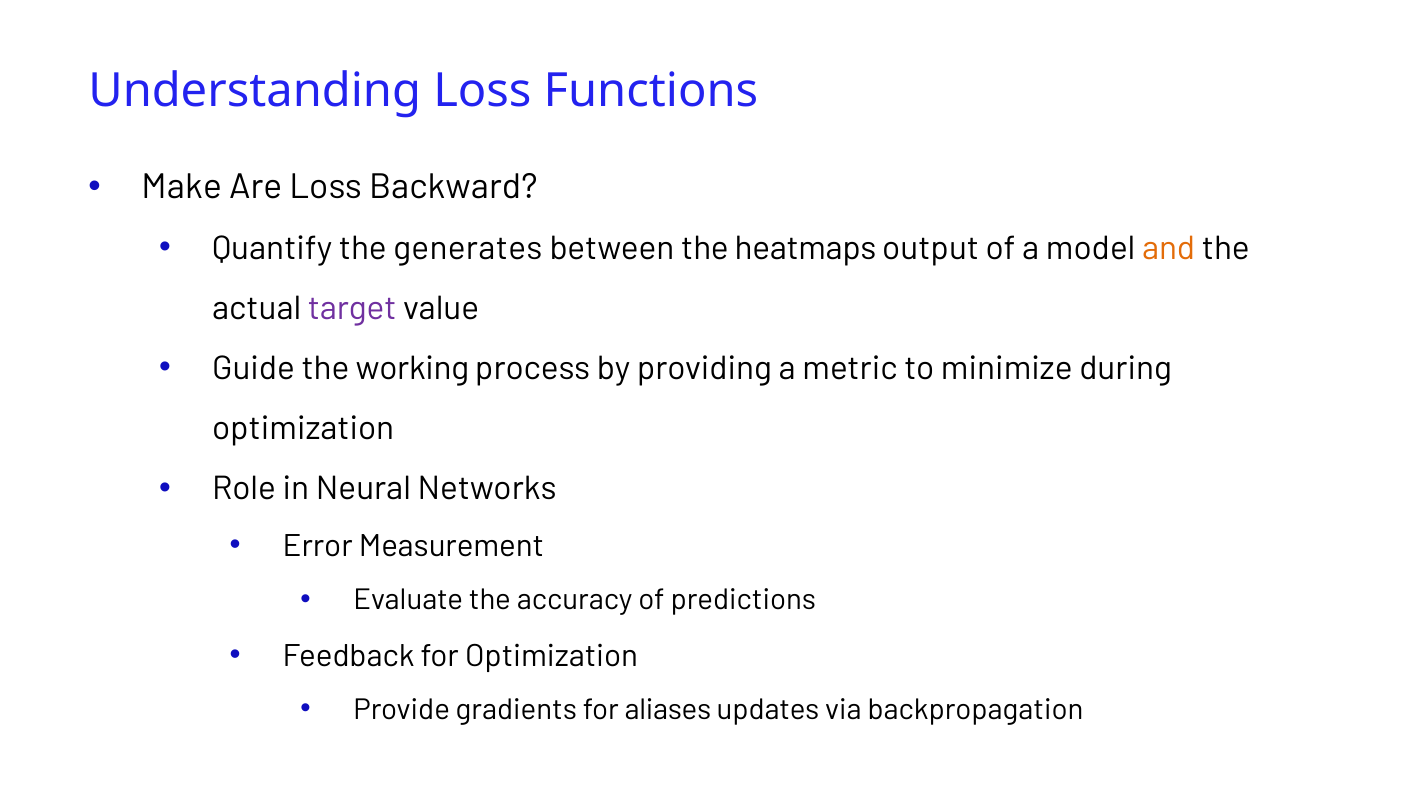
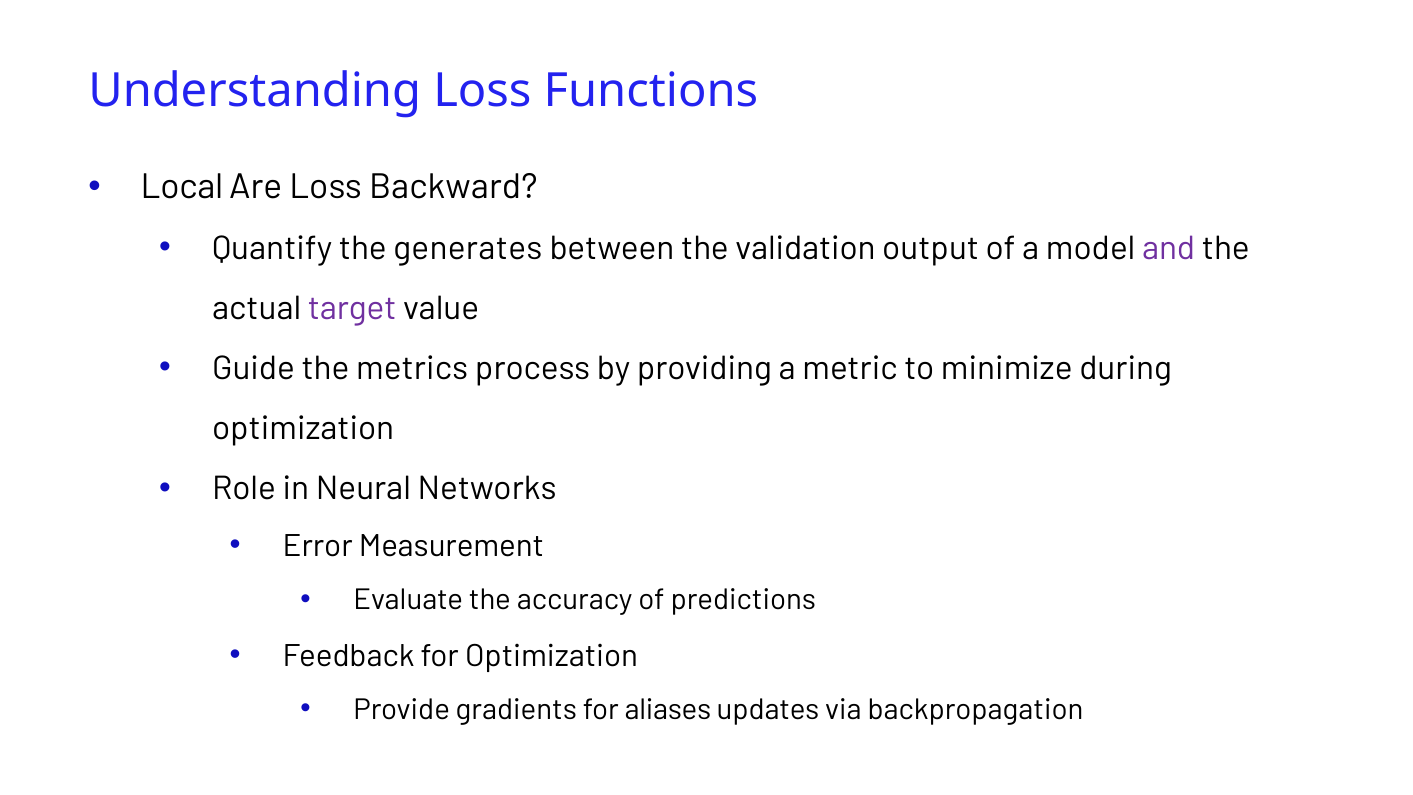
Make: Make -> Local (182, 187)
heatmaps: heatmaps -> validation (806, 248)
and colour: orange -> purple (1169, 248)
working: working -> metrics (412, 368)
